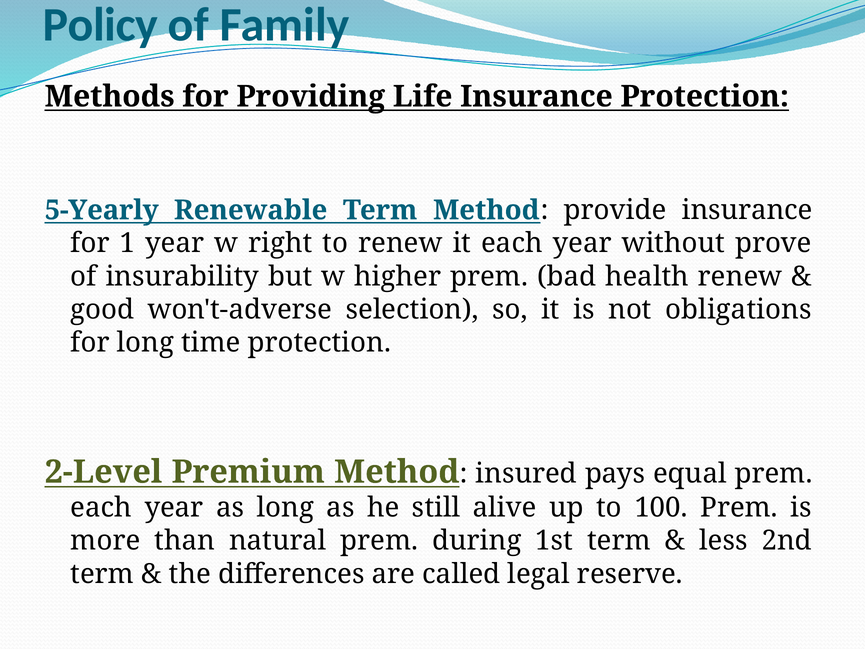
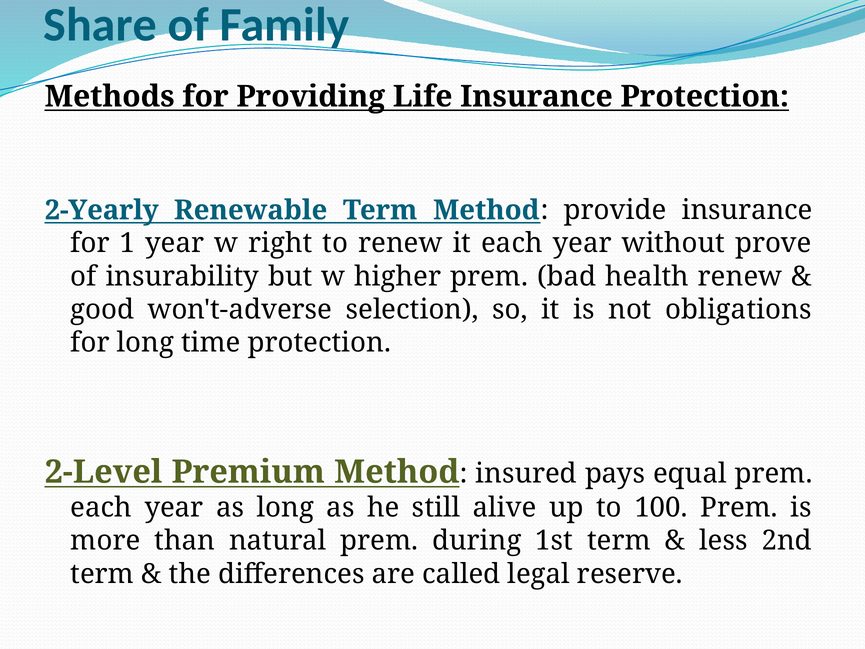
Policy: Policy -> Share (100, 25)
5-Yearly: 5-Yearly -> 2-Yearly (102, 210)
